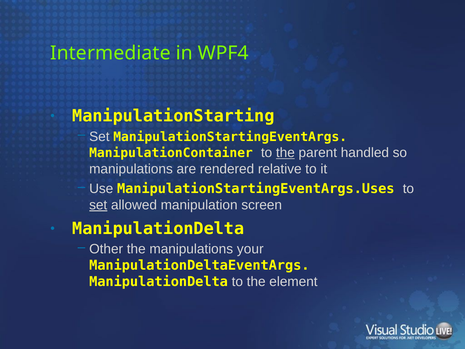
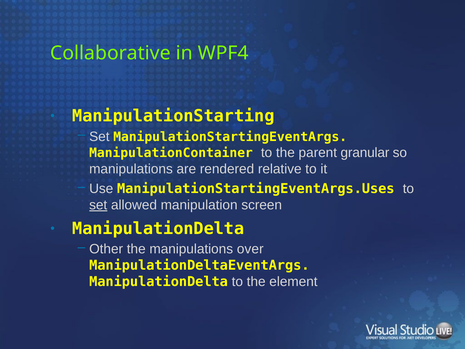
Intermediate: Intermediate -> Collaborative (110, 53)
the underline: present -> none (285, 153)
handled: handled -> granular (365, 153)
your: your -> over (250, 249)
